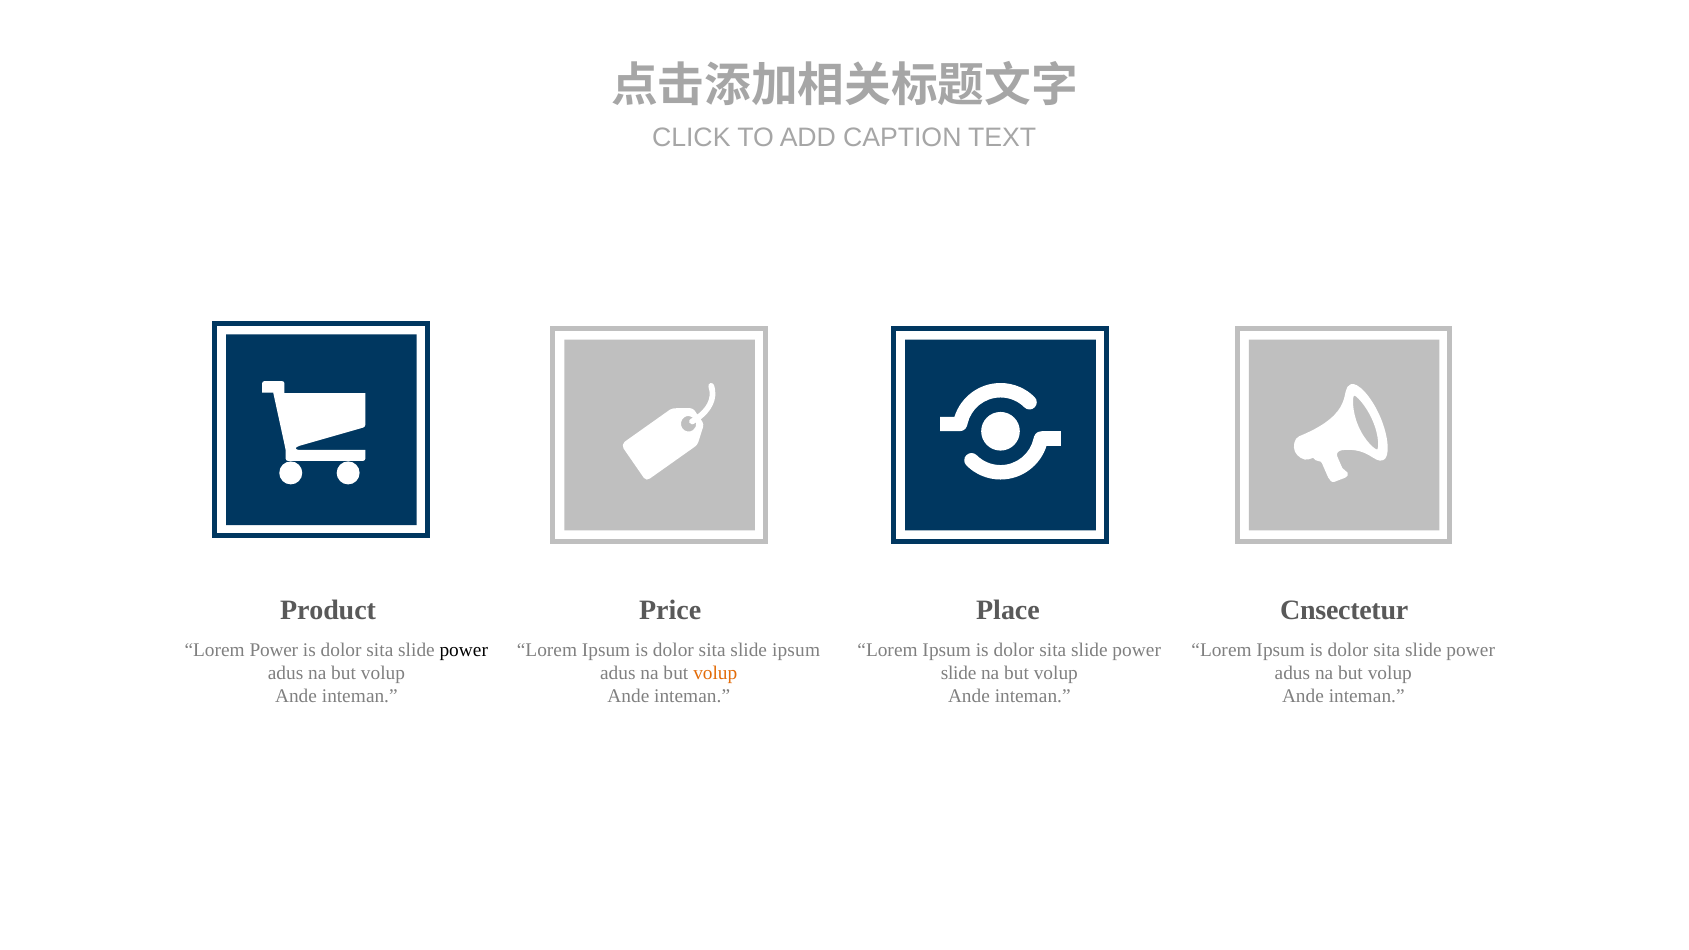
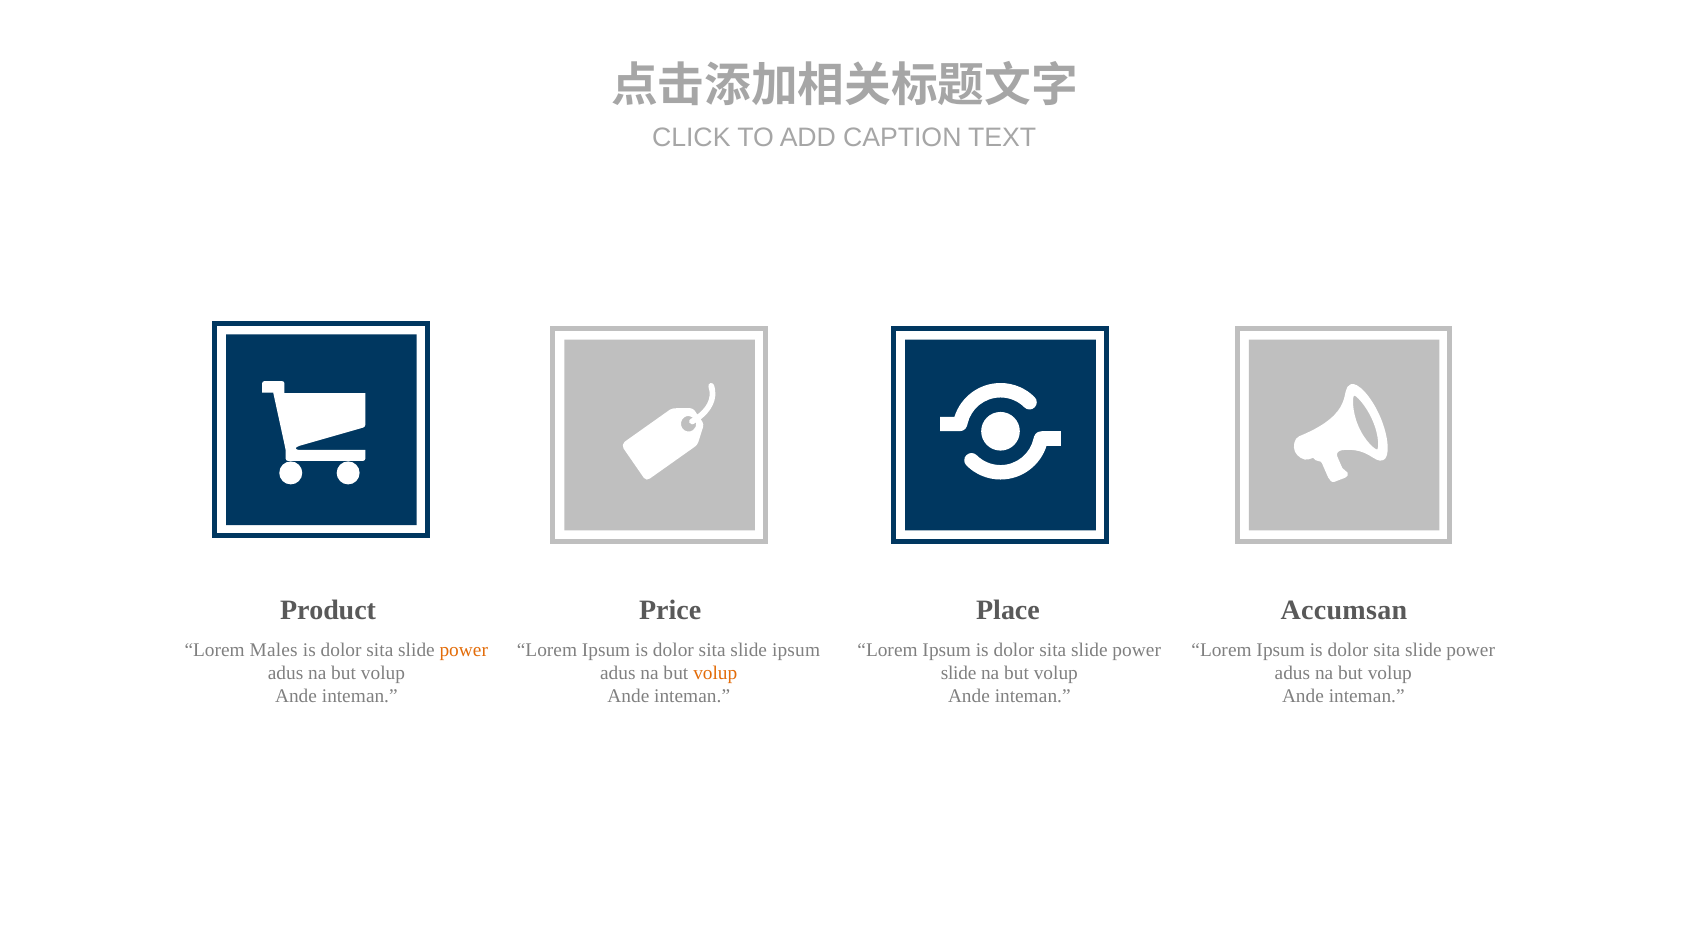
Cnsectetur: Cnsectetur -> Accumsan (1344, 610)
Lorem Power: Power -> Males (274, 650)
power colour: black -> orange (464, 650)
